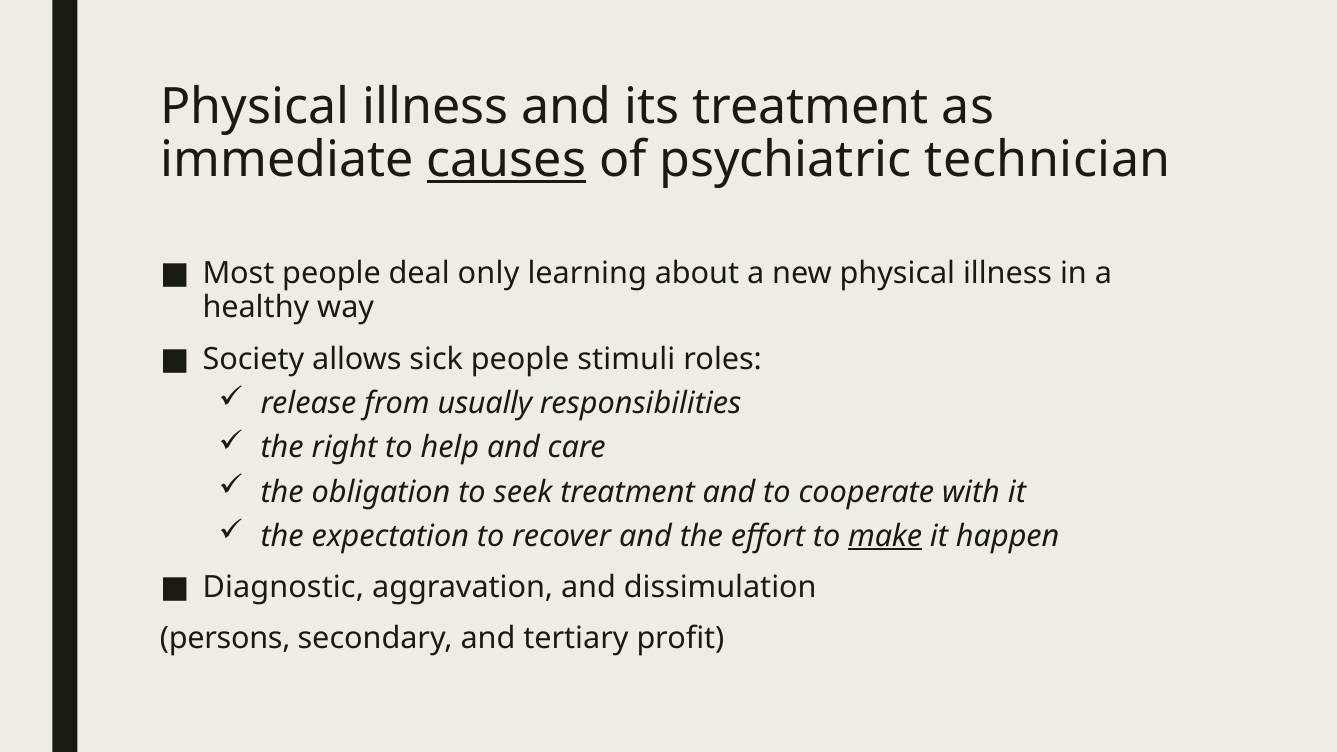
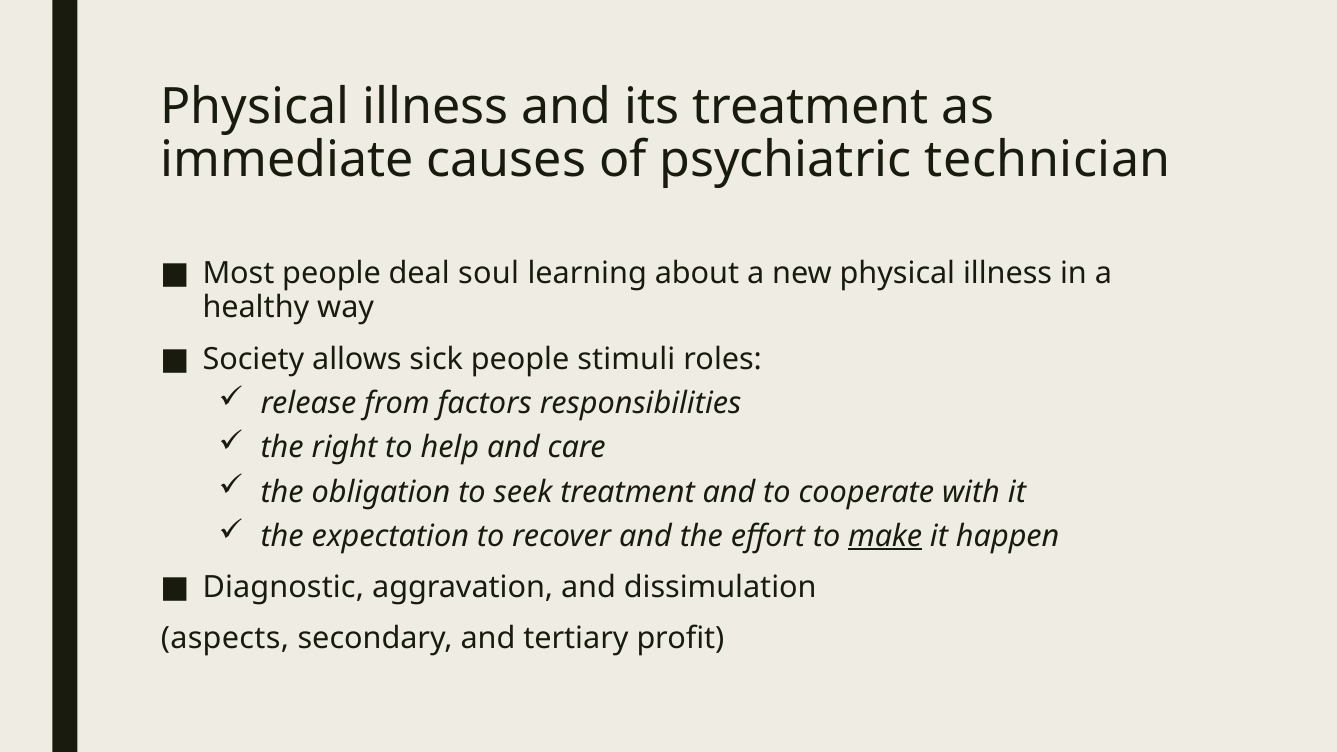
causes underline: present -> none (506, 160)
only: only -> soul (489, 273)
usually: usually -> factors (485, 403)
persons: persons -> aspects (225, 639)
